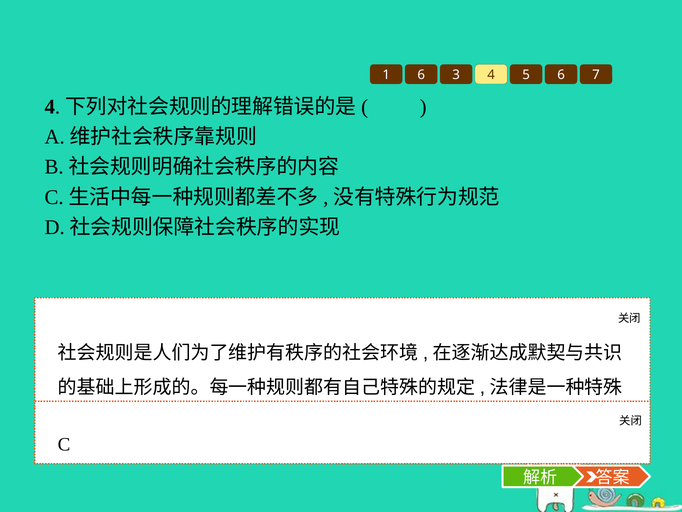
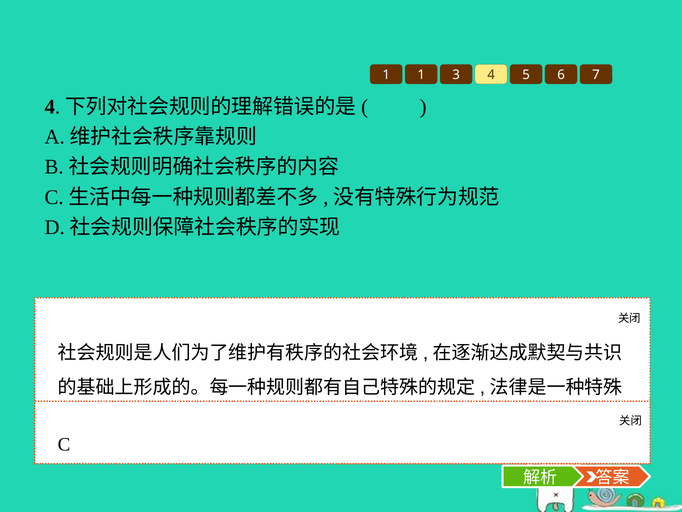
1 6: 6 -> 1 (421, 75)
